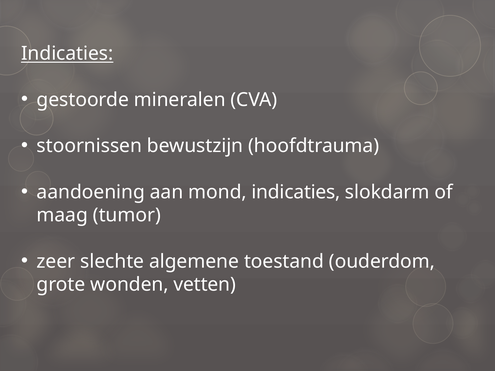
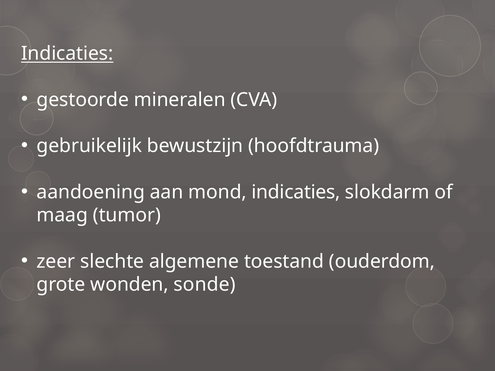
stoornissen: stoornissen -> gebruikelijk (89, 146)
vetten: vetten -> sonde (205, 285)
